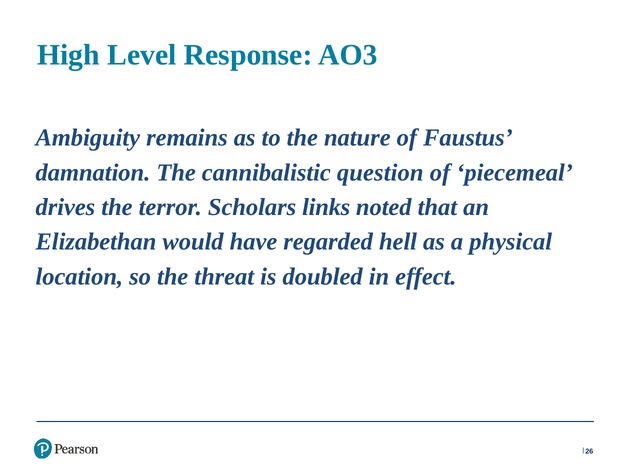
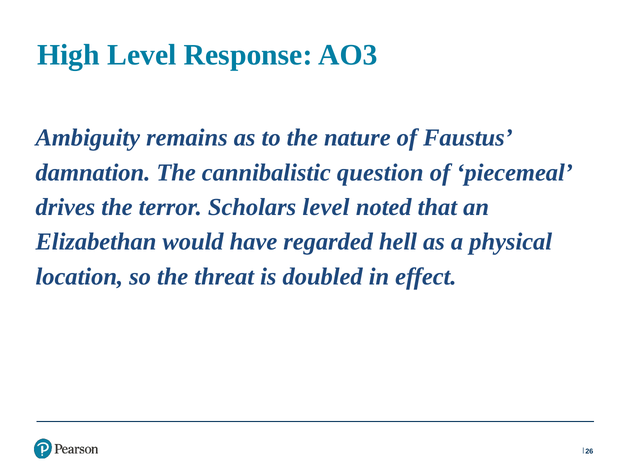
Scholars links: links -> level (326, 207)
